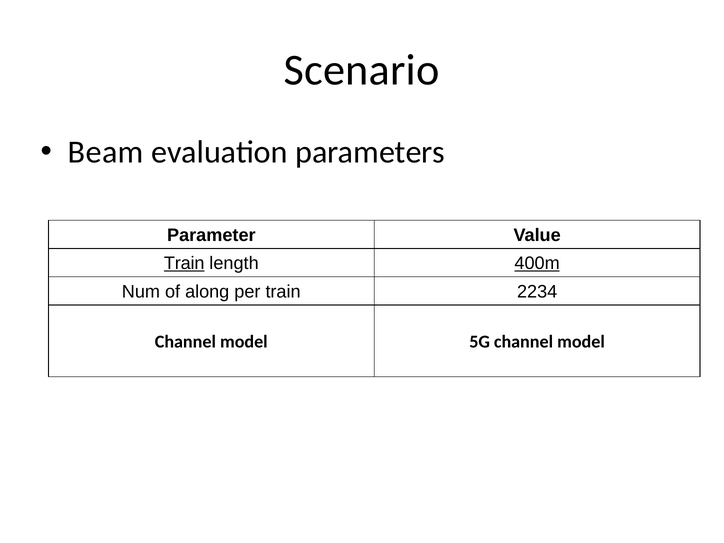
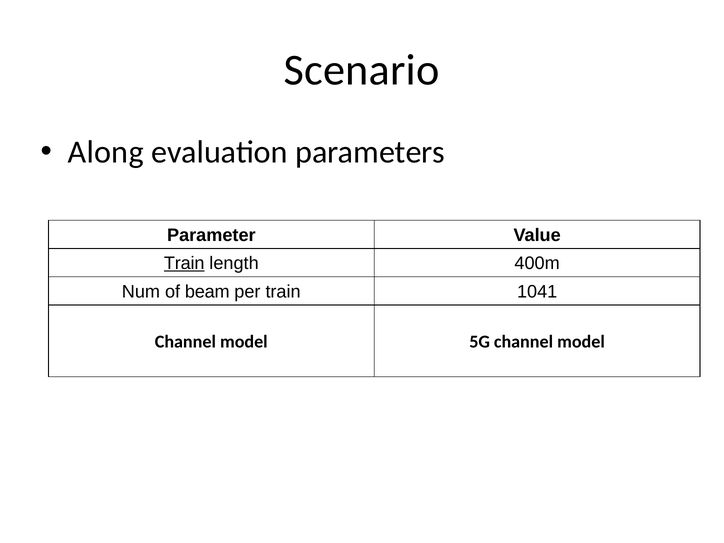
Beam: Beam -> Along (106, 152)
400m underline: present -> none (537, 263)
along: along -> beam (207, 292)
2234: 2234 -> 1041 (537, 292)
